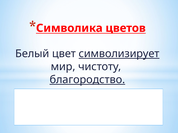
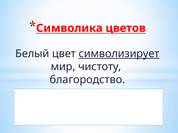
благородство underline: present -> none (87, 80)
